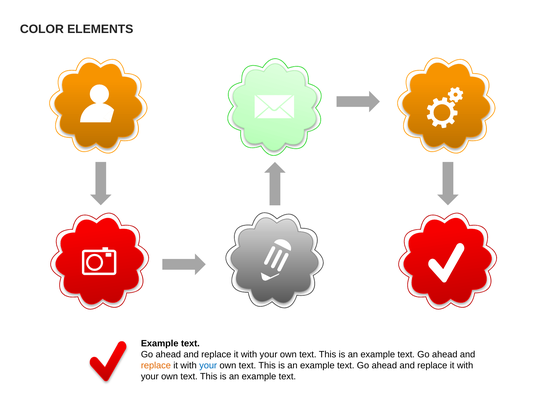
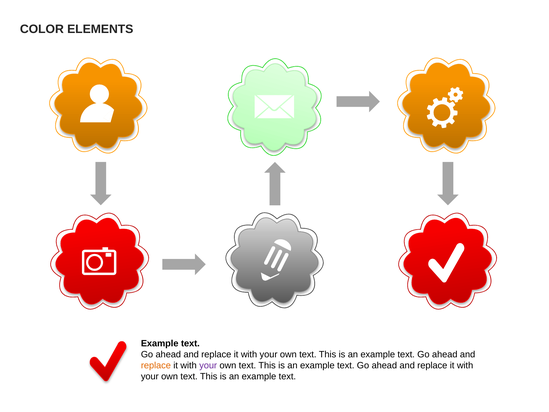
your colour: blue -> purple (208, 365)
